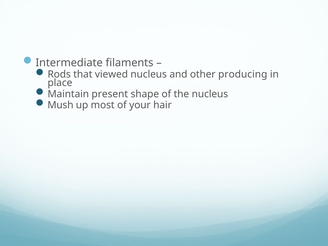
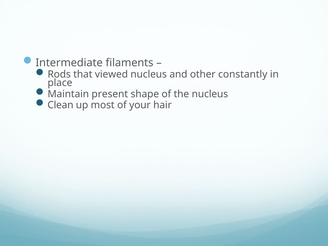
producing: producing -> constantly (243, 74)
Mush: Mush -> Clean (60, 105)
